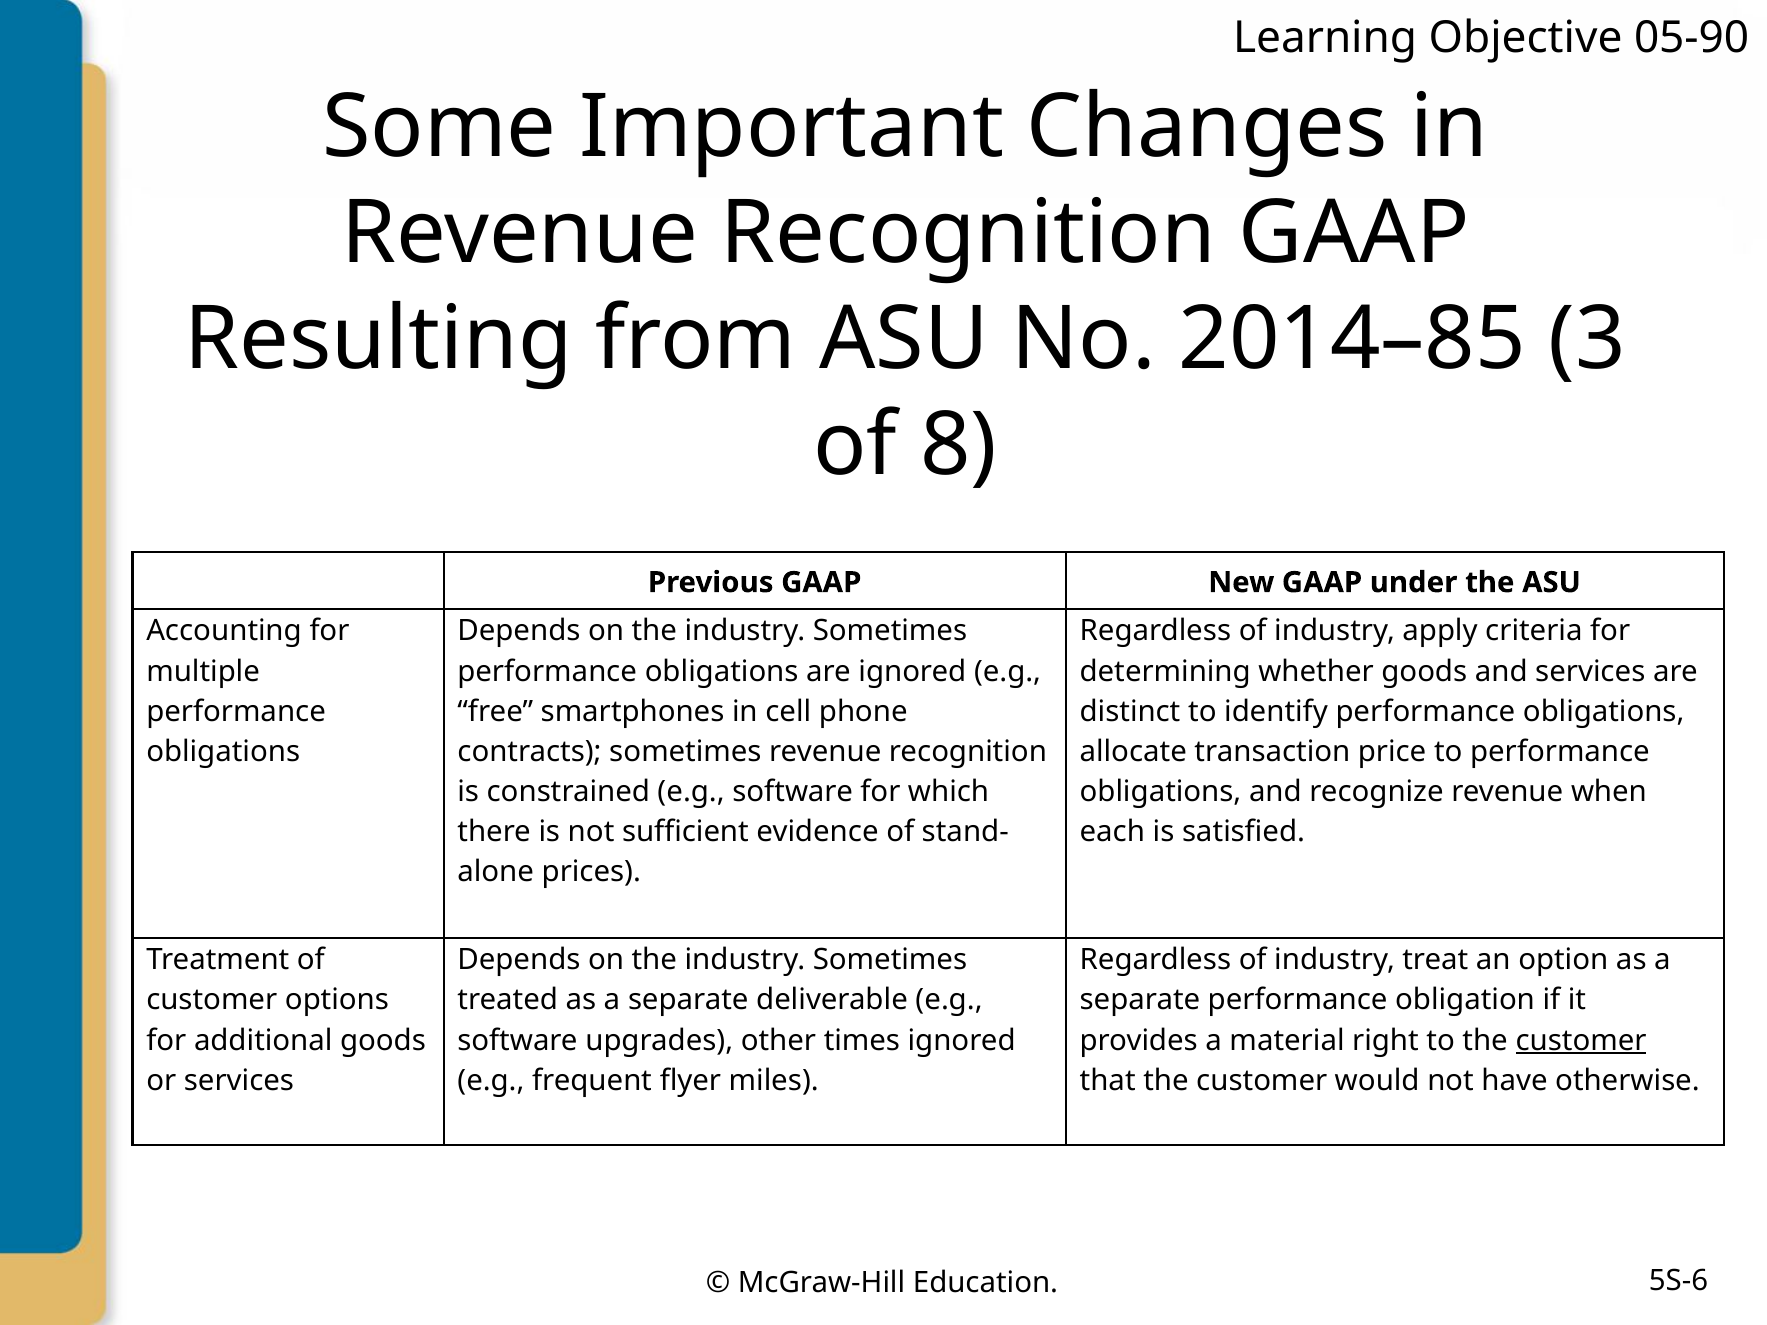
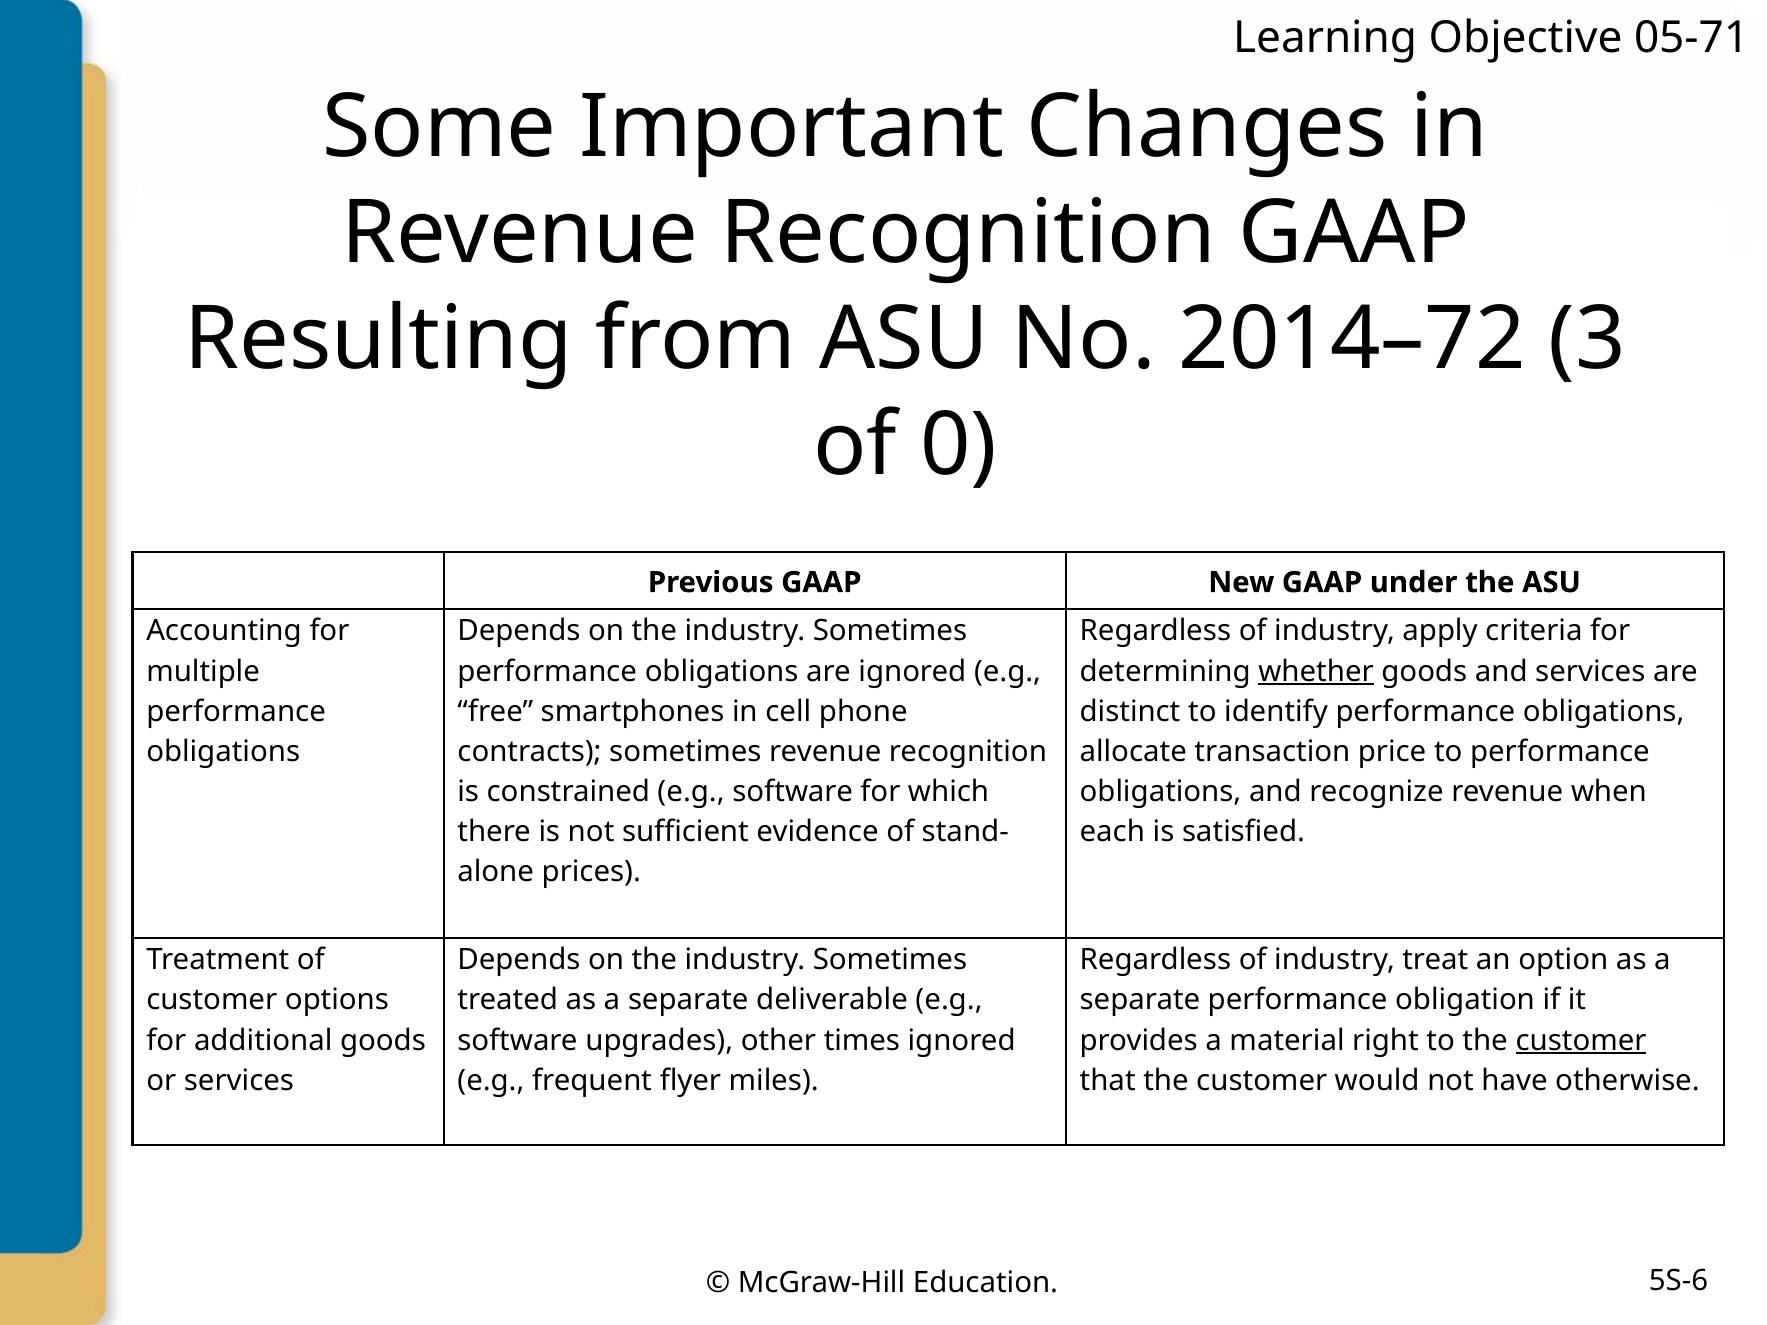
05-90: 05-90 -> 05-71 (1692, 38)
2014–85: 2014–85 -> 2014–72 (1352, 339)
8: 8 -> 0 (959, 445)
whether underline: none -> present (1316, 671)
